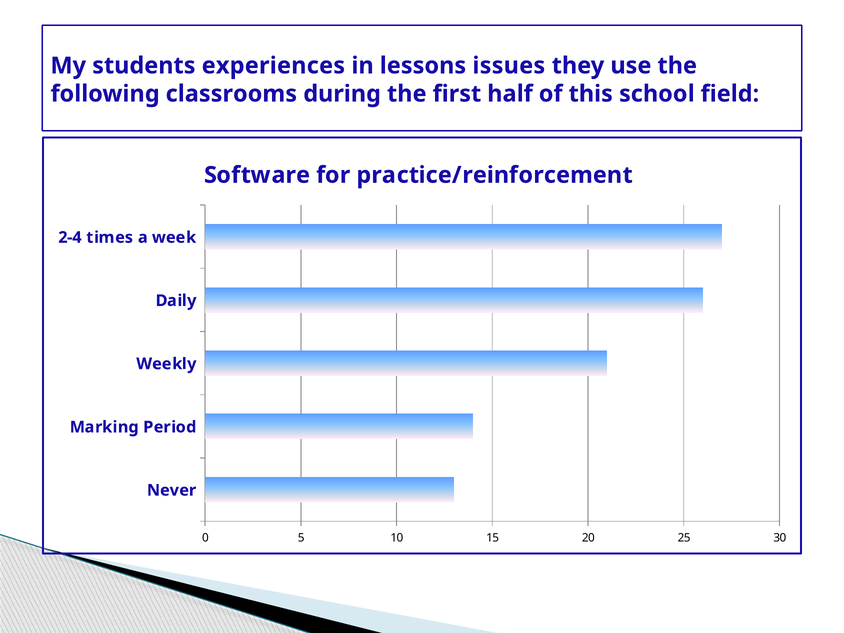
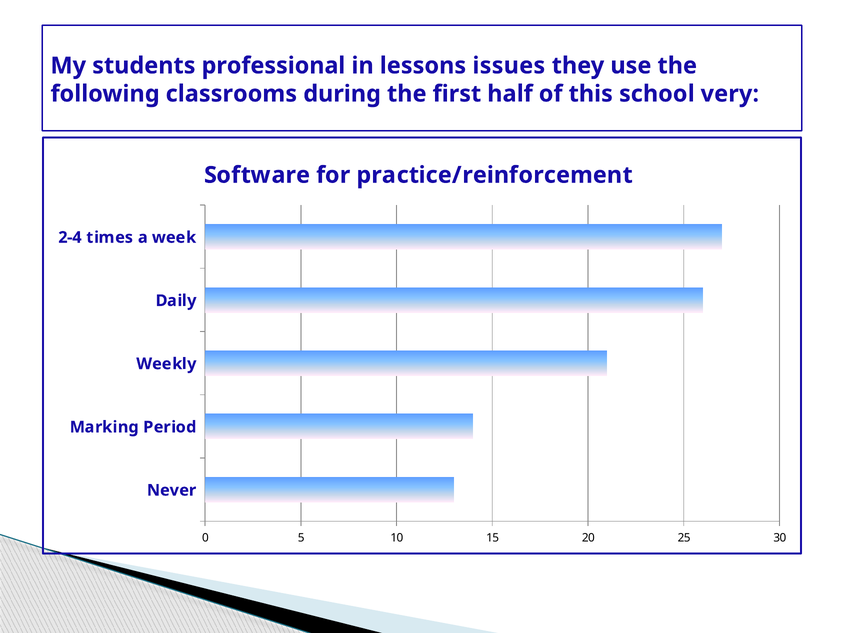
experiences: experiences -> professional (274, 66)
field: field -> very (730, 94)
